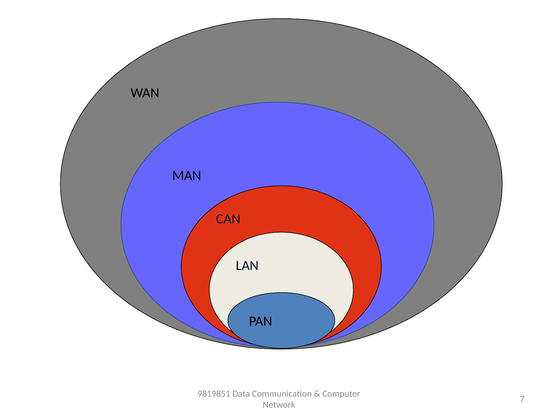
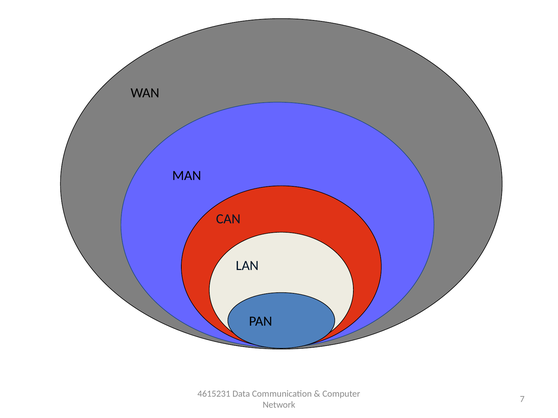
9819851: 9819851 -> 4615231 (214, 394)
